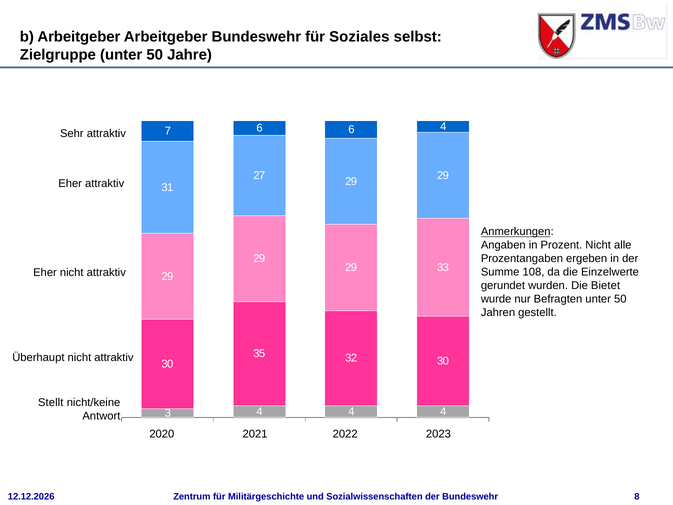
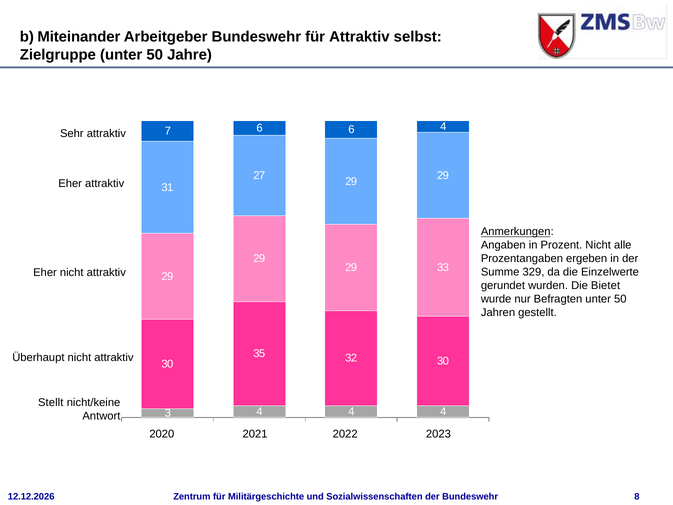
b Arbeitgeber: Arbeitgeber -> Miteinander (79, 37)
für Soziales: Soziales -> Attraktiv (359, 37)
108: 108 -> 329 (533, 272)
